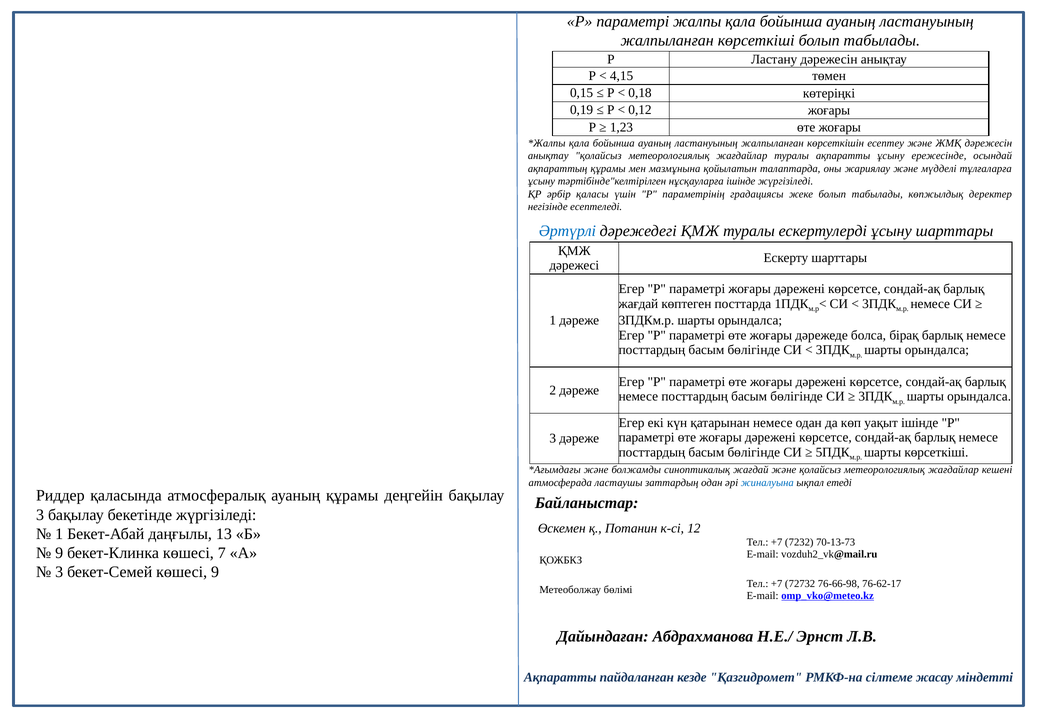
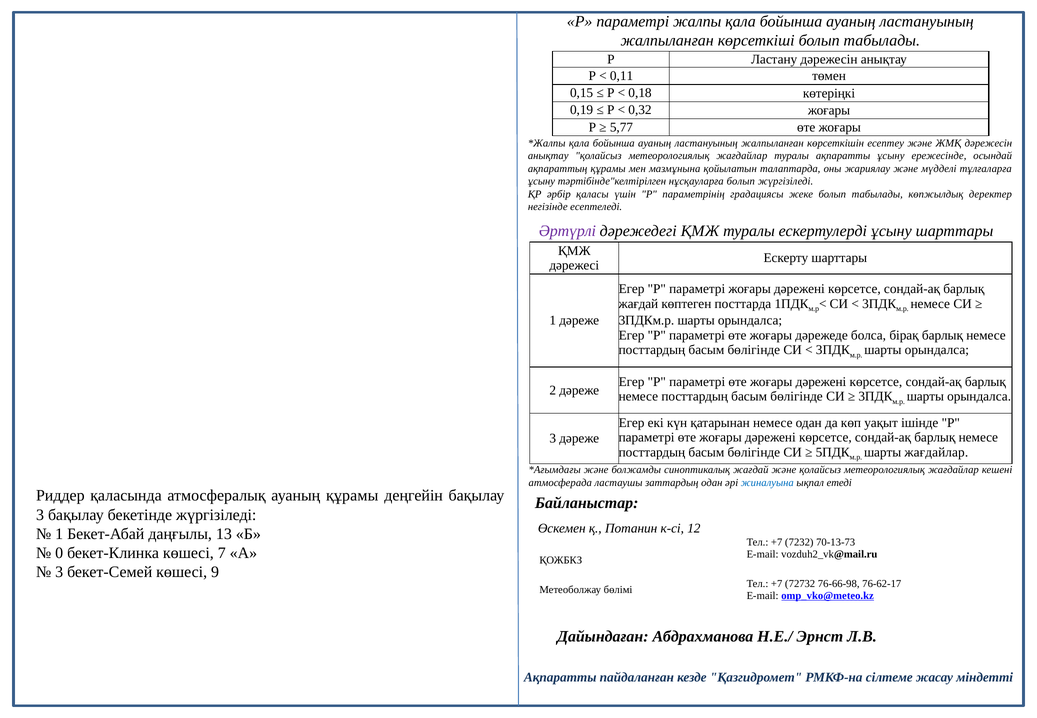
4,15: 4,15 -> 0,11 (622, 76)
0,12: 0,12 -> 0,32 (640, 110)
1,23: 1,23 -> 5,77 (621, 127)
нұсқауларға ішінде: ішінде -> болып (741, 181)
Әртүрлі colour: blue -> purple (567, 231)
шарты көрсеткіші: көрсеткіші -> жағдайлар (936, 452)
9: 9 -> 0 (59, 553)
